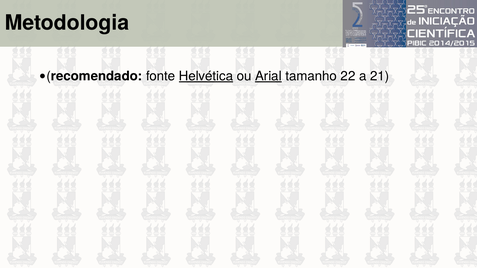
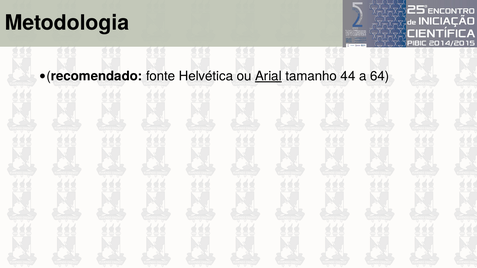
Helvética underline: present -> none (206, 76)
22: 22 -> 44 (348, 76)
21: 21 -> 64 (380, 76)
